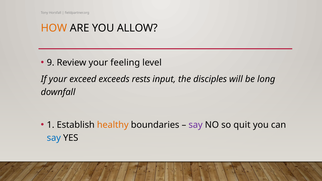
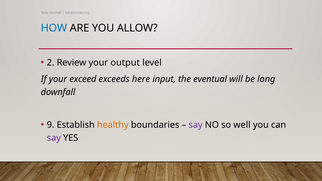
HOW colour: orange -> blue (54, 28)
9: 9 -> 2 (51, 63)
feeling: feeling -> output (125, 63)
rests: rests -> here (141, 79)
disciples: disciples -> eventual (210, 79)
1: 1 -> 9 (51, 125)
quit: quit -> well (242, 125)
say colour: blue -> purple (54, 138)
